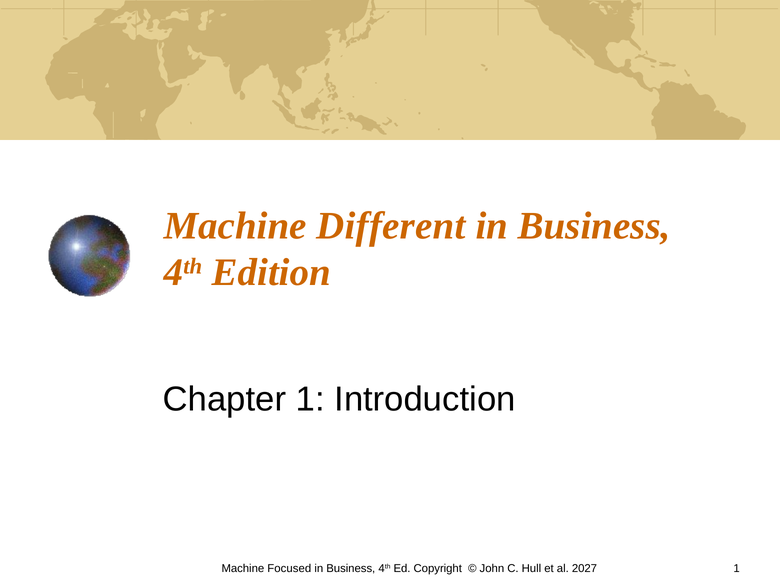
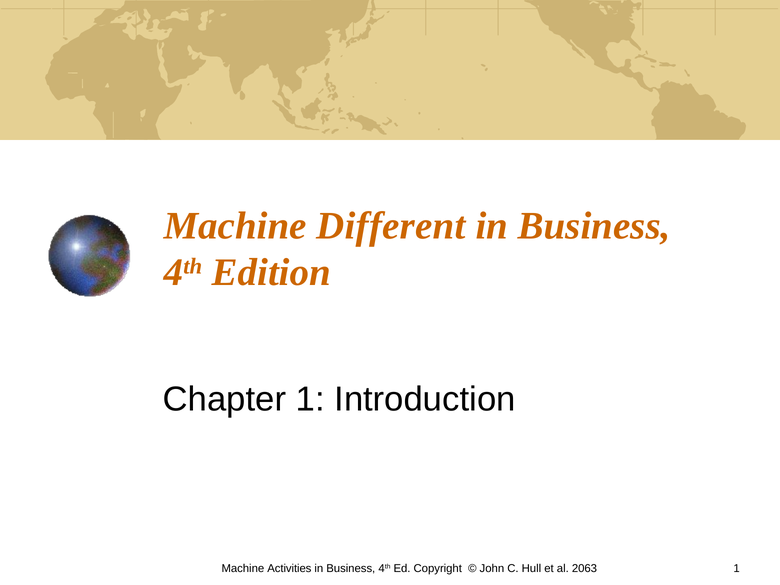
Focused: Focused -> Activities (289, 569)
2027: 2027 -> 2063 (584, 569)
